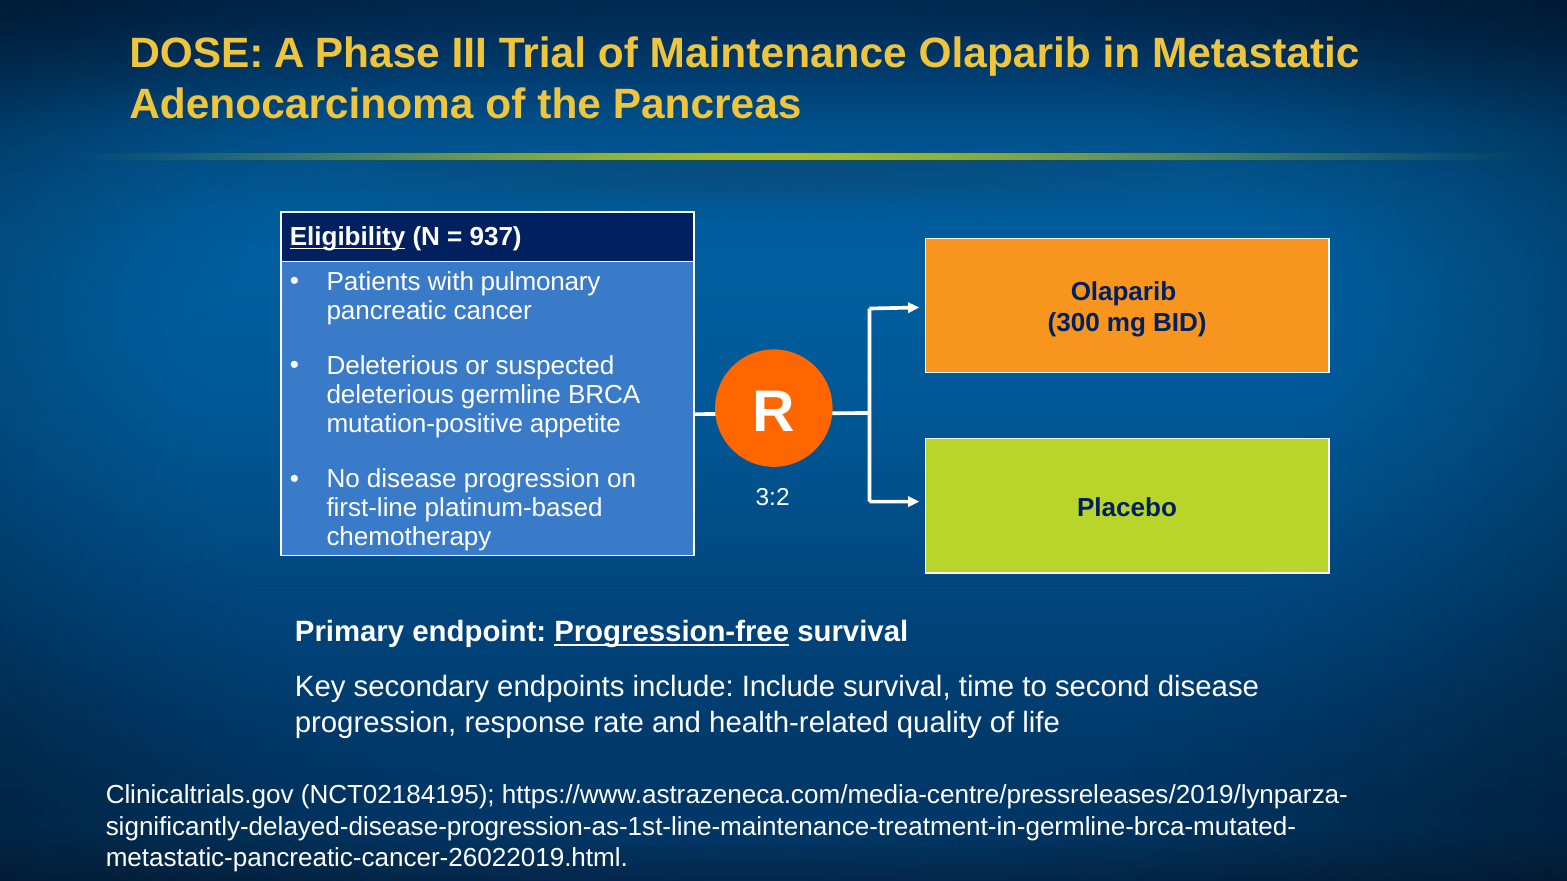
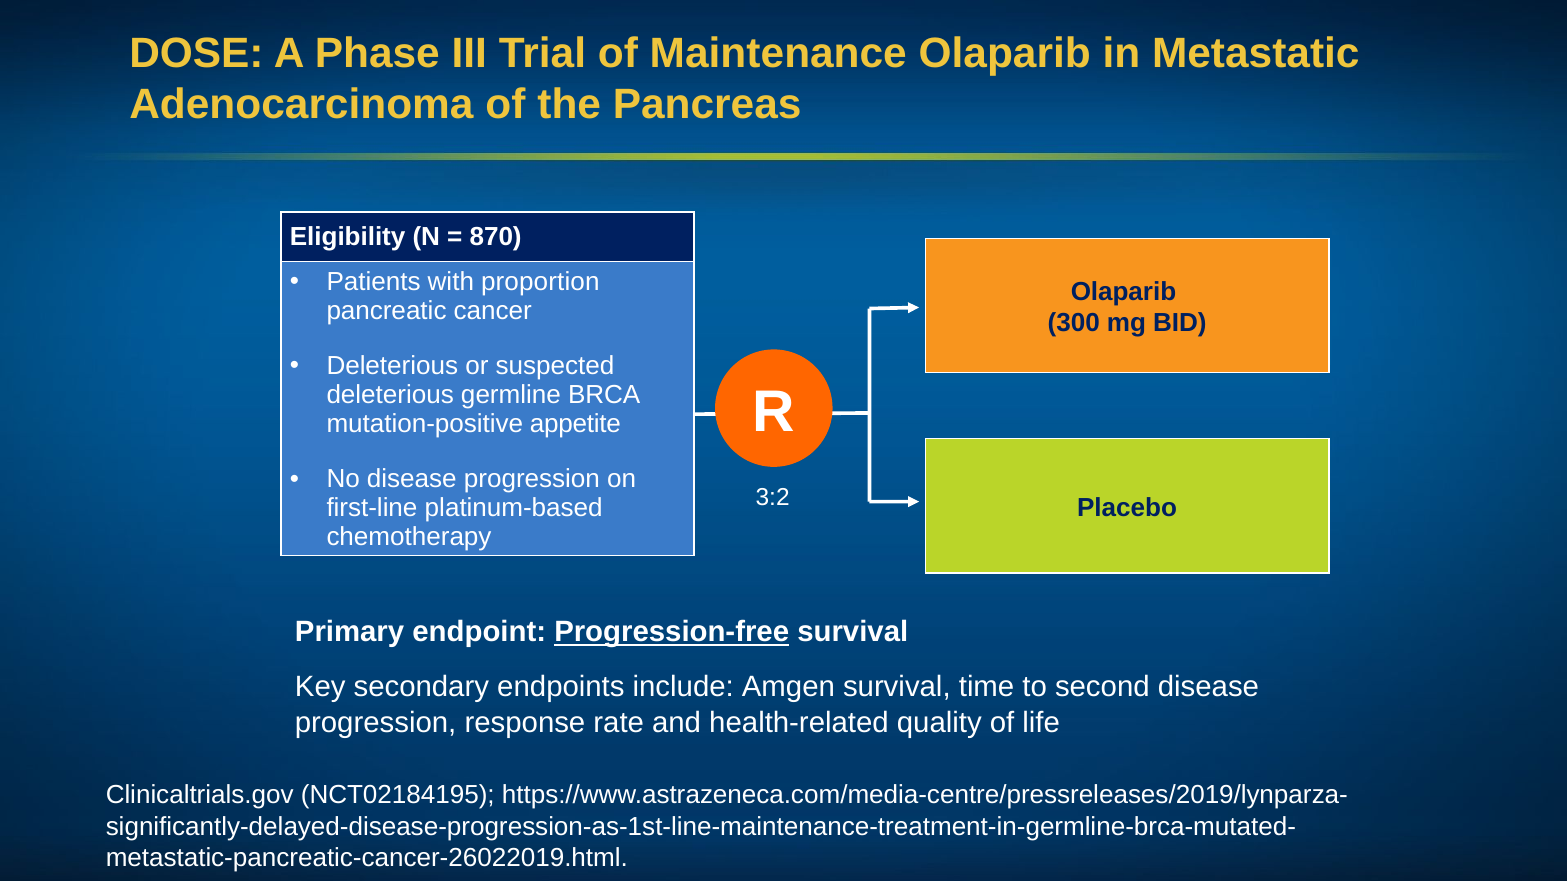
Eligibility underline: present -> none (348, 237)
937: 937 -> 870 (496, 237)
pulmonary: pulmonary -> proportion (540, 282)
include Include: Include -> Amgen (788, 687)
